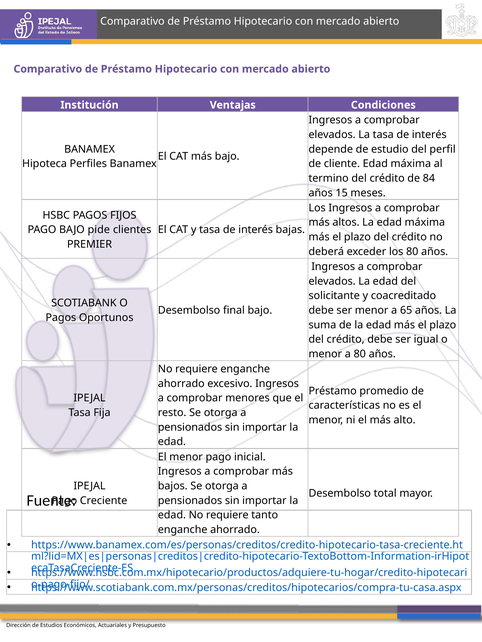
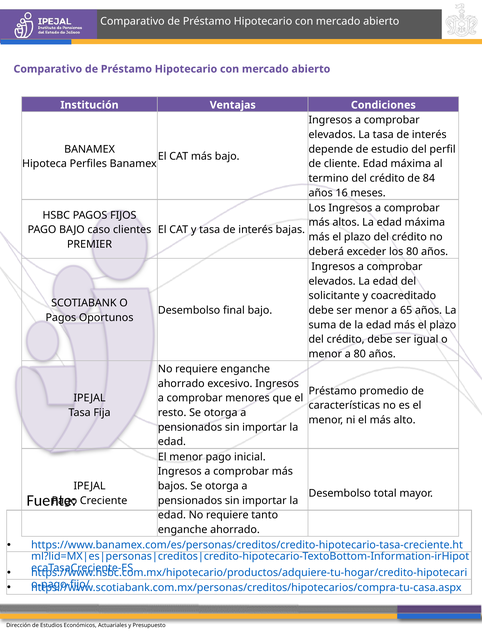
15: 15 -> 16 (342, 193)
pide: pide -> caso (99, 230)
